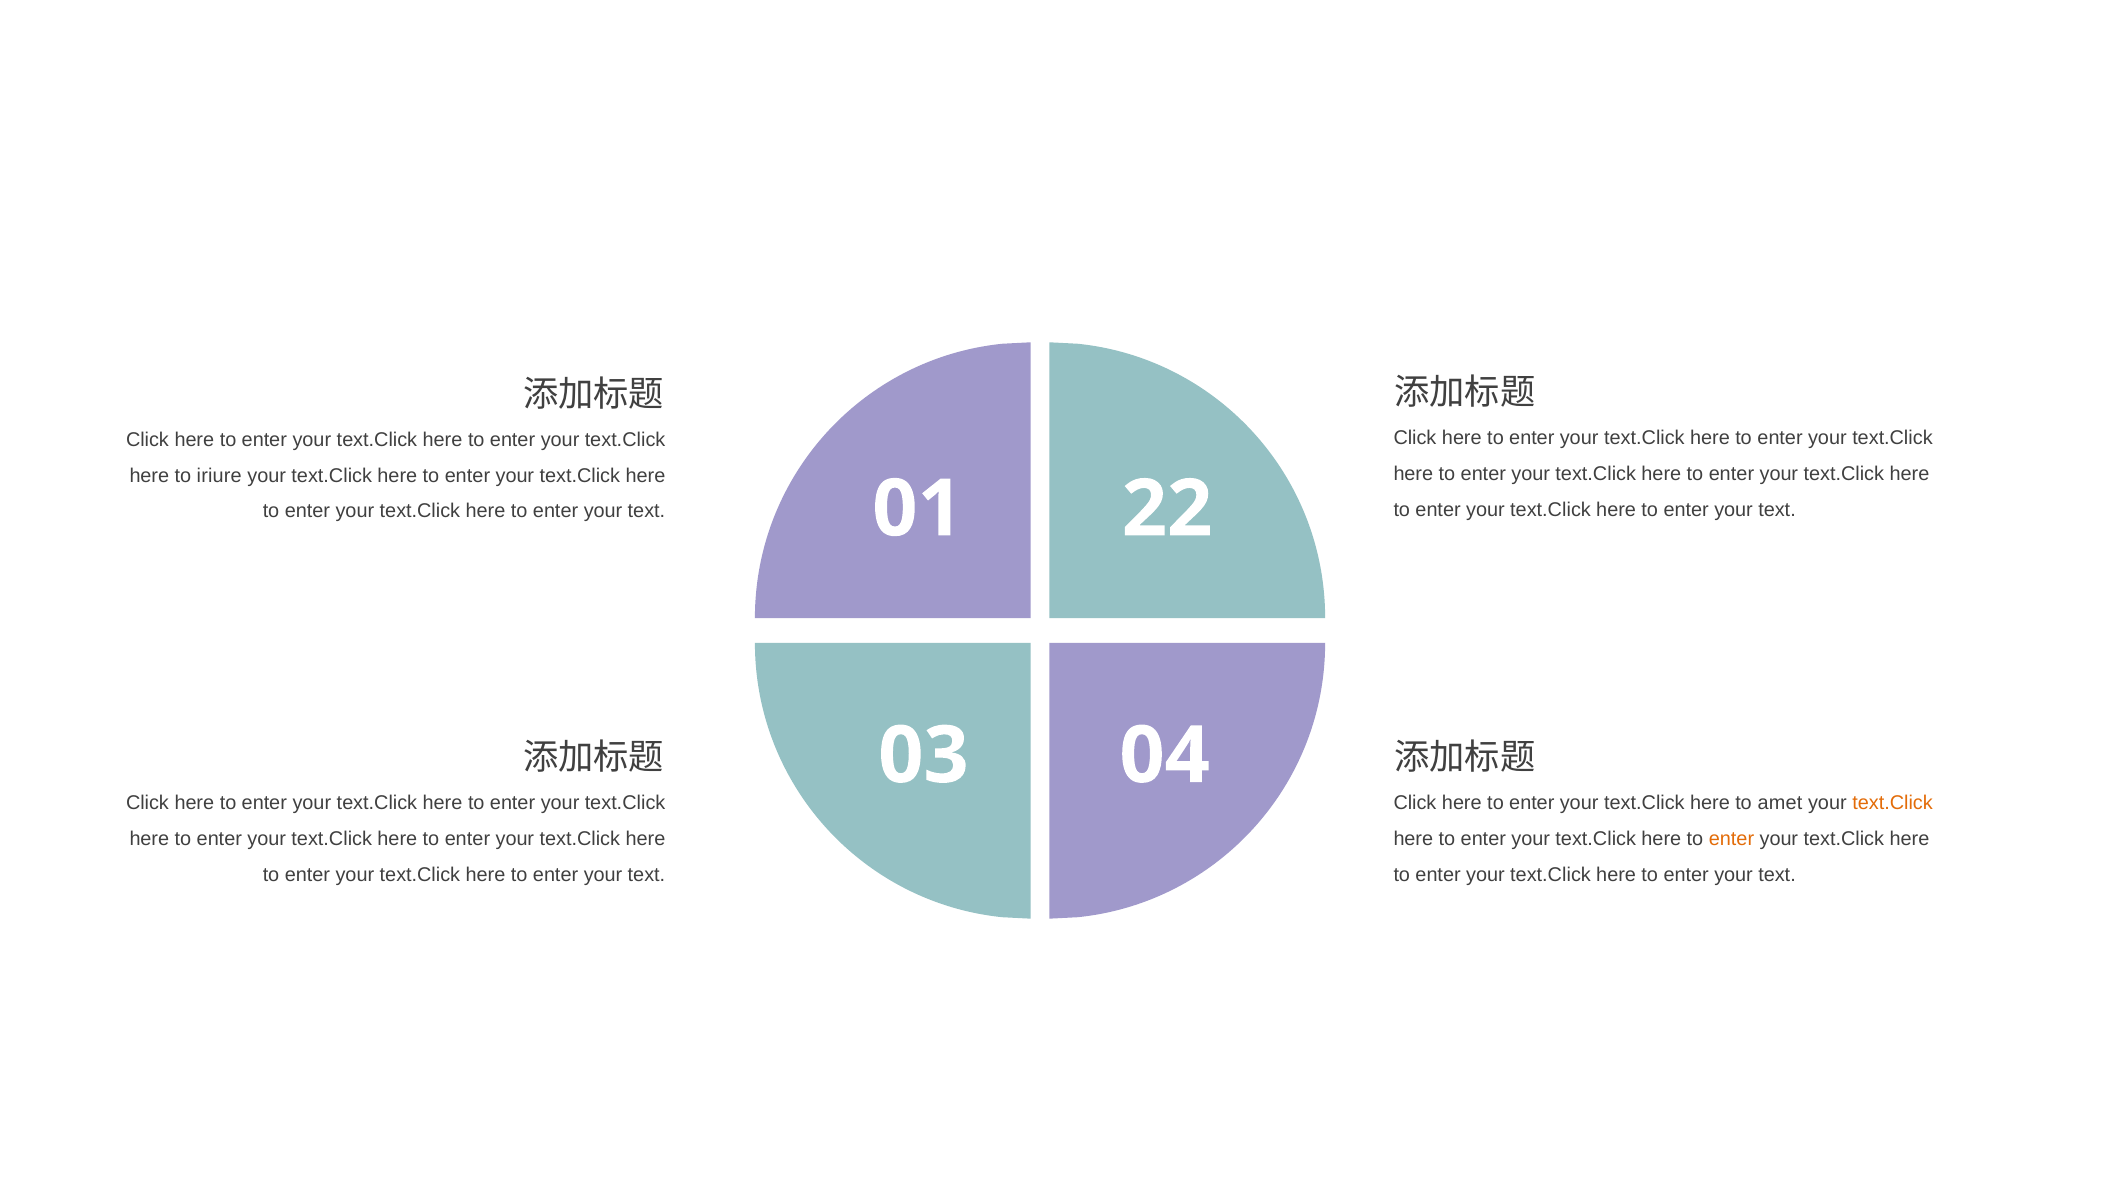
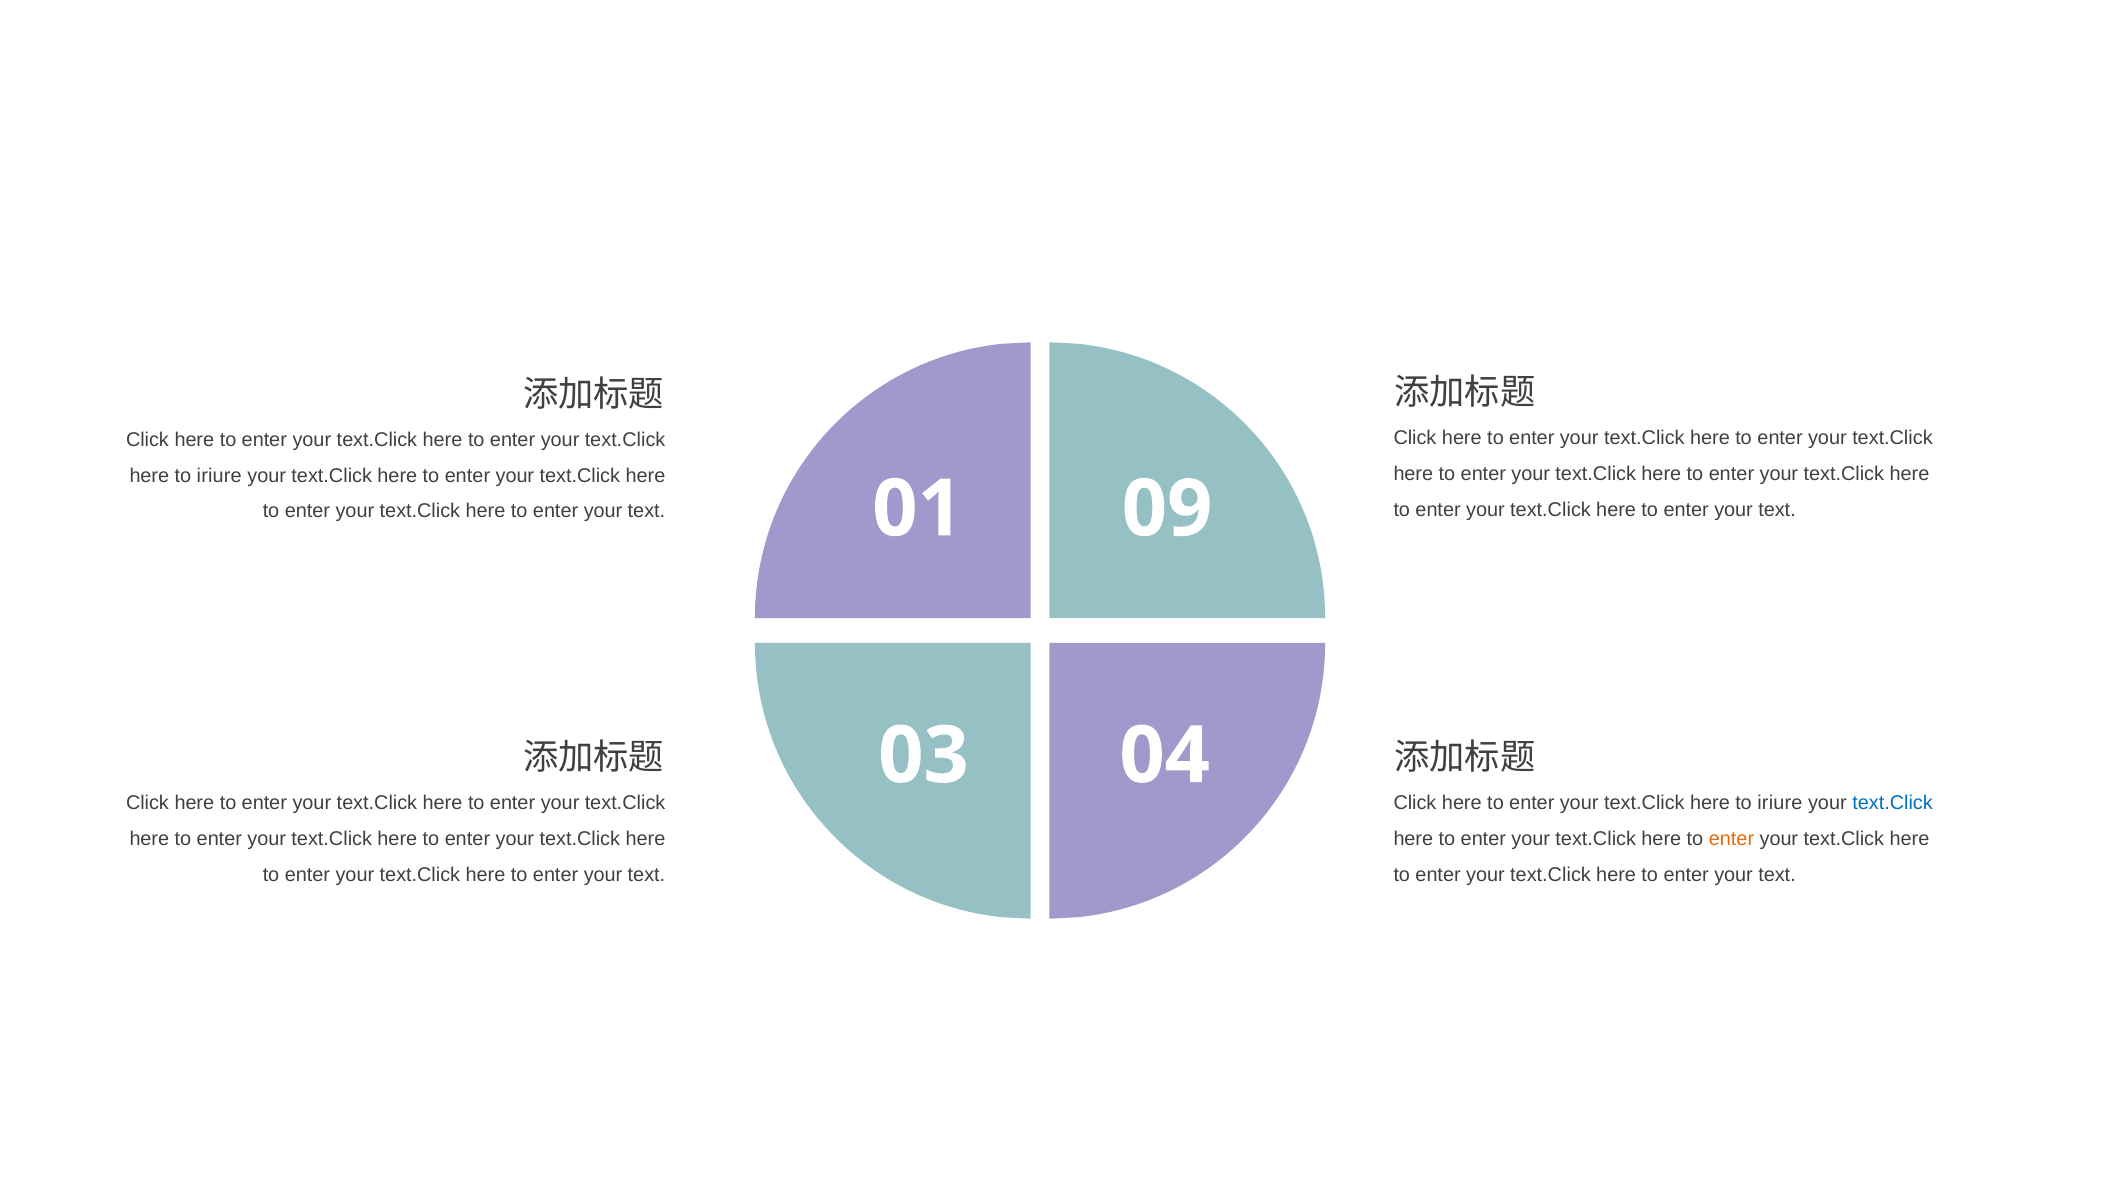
22: 22 -> 09 (1167, 509)
amet: amet -> iriure (1780, 803)
text.Click colour: orange -> blue (1893, 803)
